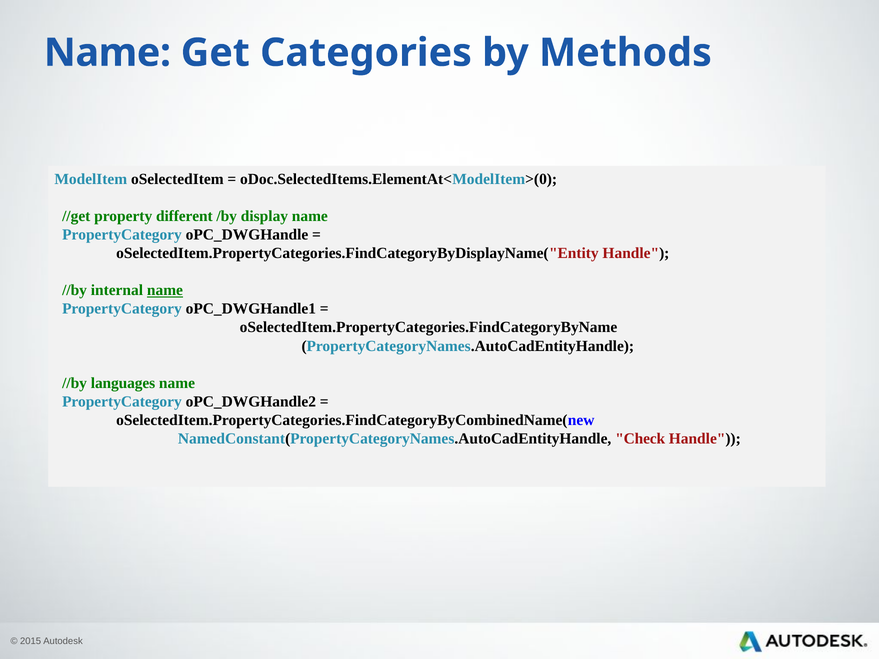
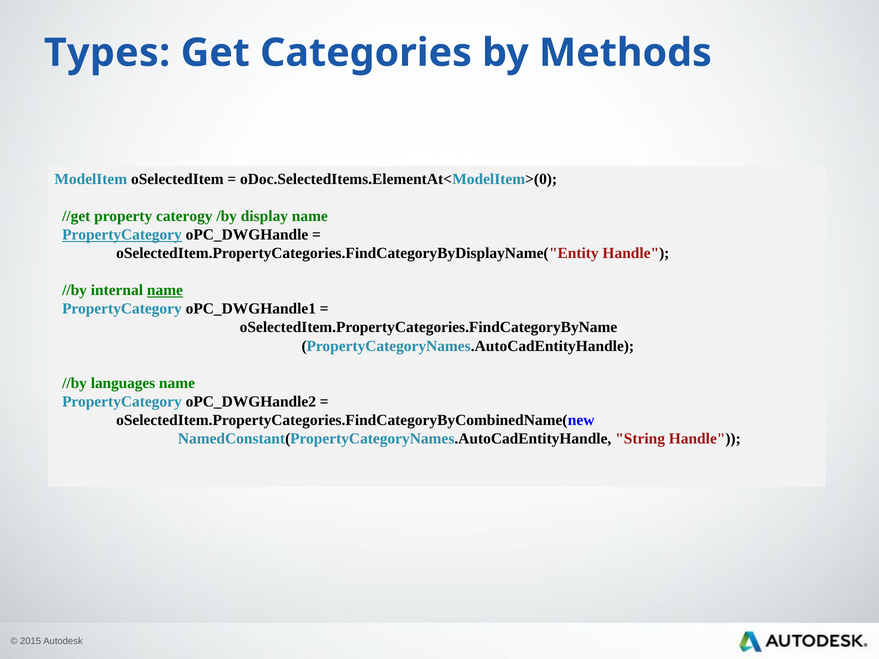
Name: Name -> Types (107, 53)
different: different -> caterogy (184, 216)
PropertyCategory underline: none -> present (122, 235)
Check: Check -> String (640, 439)
